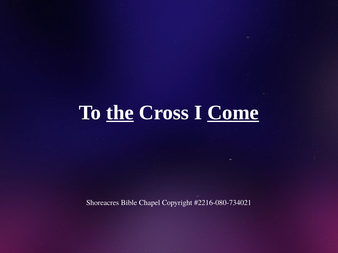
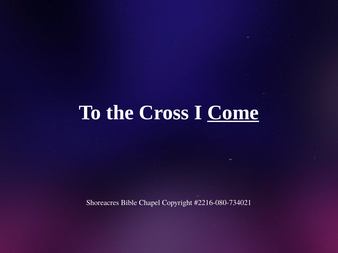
the underline: present -> none (120, 113)
